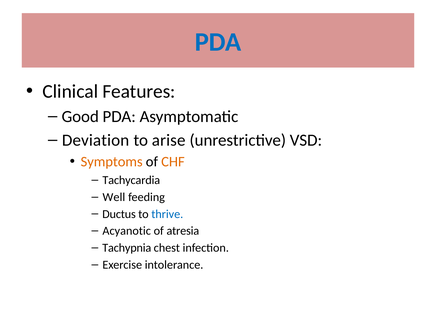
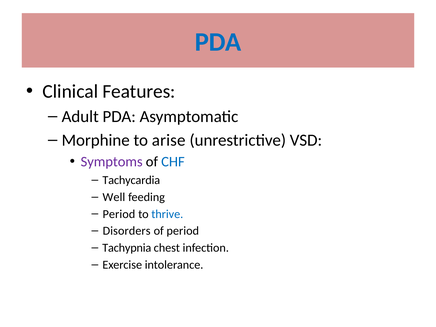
Good: Good -> Adult (80, 116)
Deviation: Deviation -> Morphine (96, 140)
Symptoms colour: orange -> purple (112, 162)
CHF colour: orange -> blue (173, 162)
Ductus: Ductus -> Period (119, 214)
Acyanotic: Acyanotic -> Disorders (127, 231)
of atresia: atresia -> period (183, 231)
